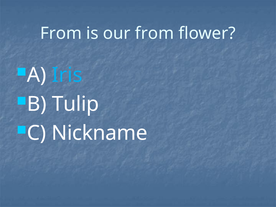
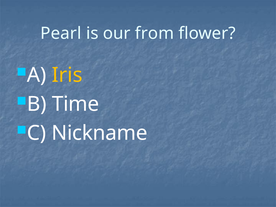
From: From -> Pearl (61, 33)
Iris colour: light blue -> yellow (67, 75)
Tulip: Tulip -> Time (76, 104)
